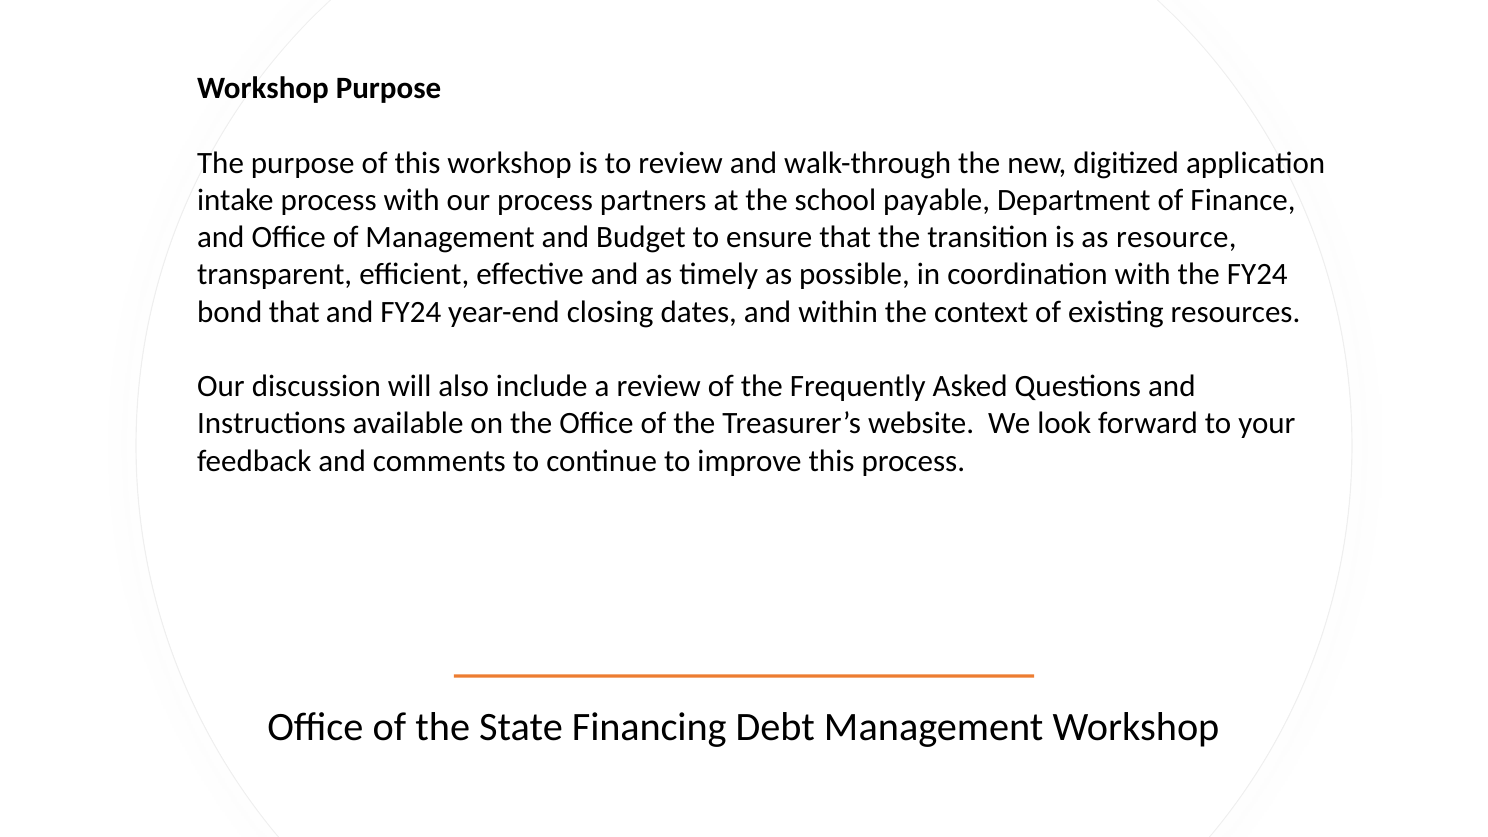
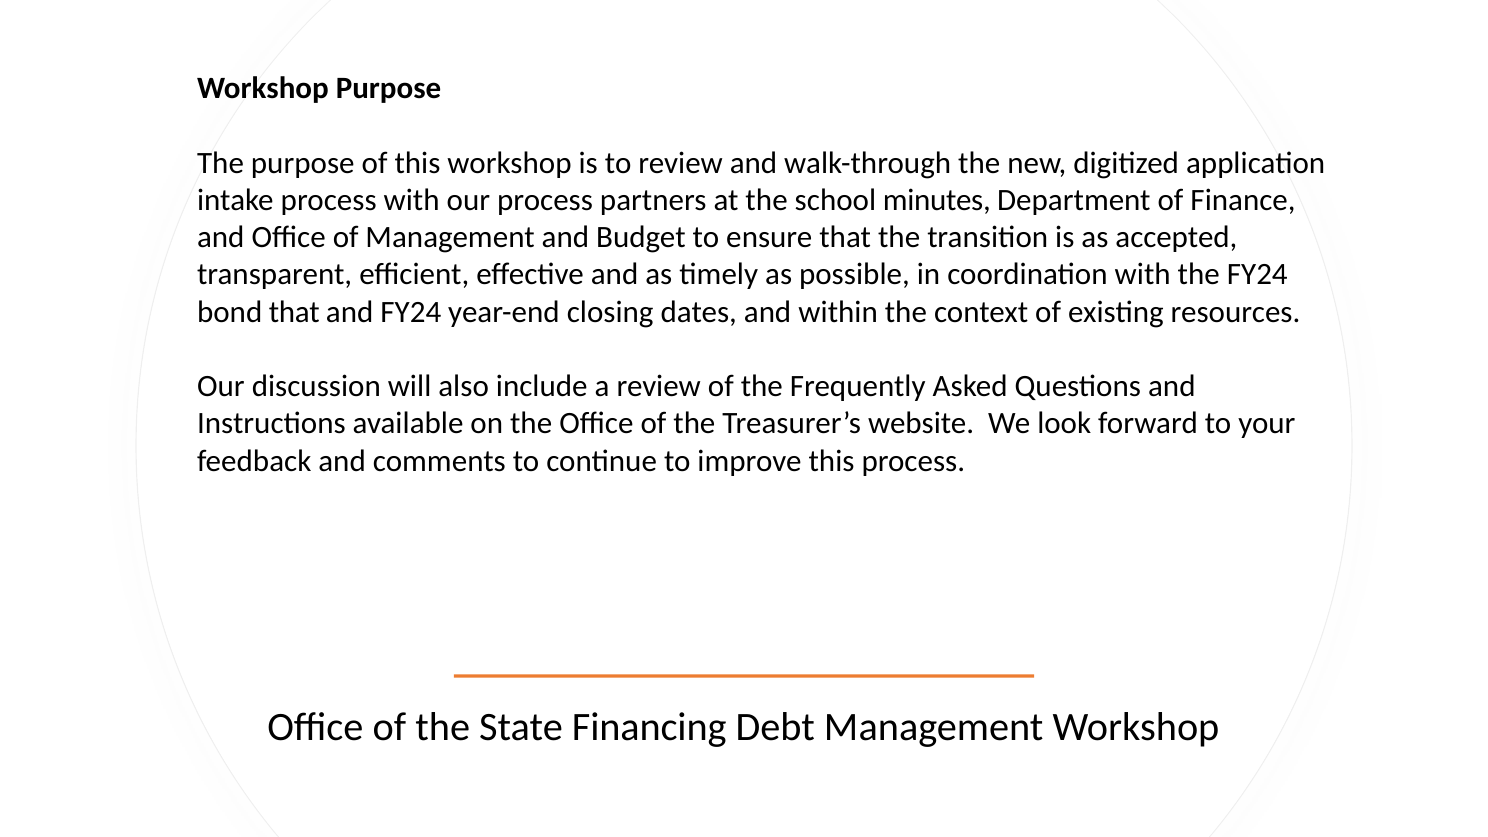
payable: payable -> minutes (937, 200)
resource: resource -> accepted (1176, 237)
